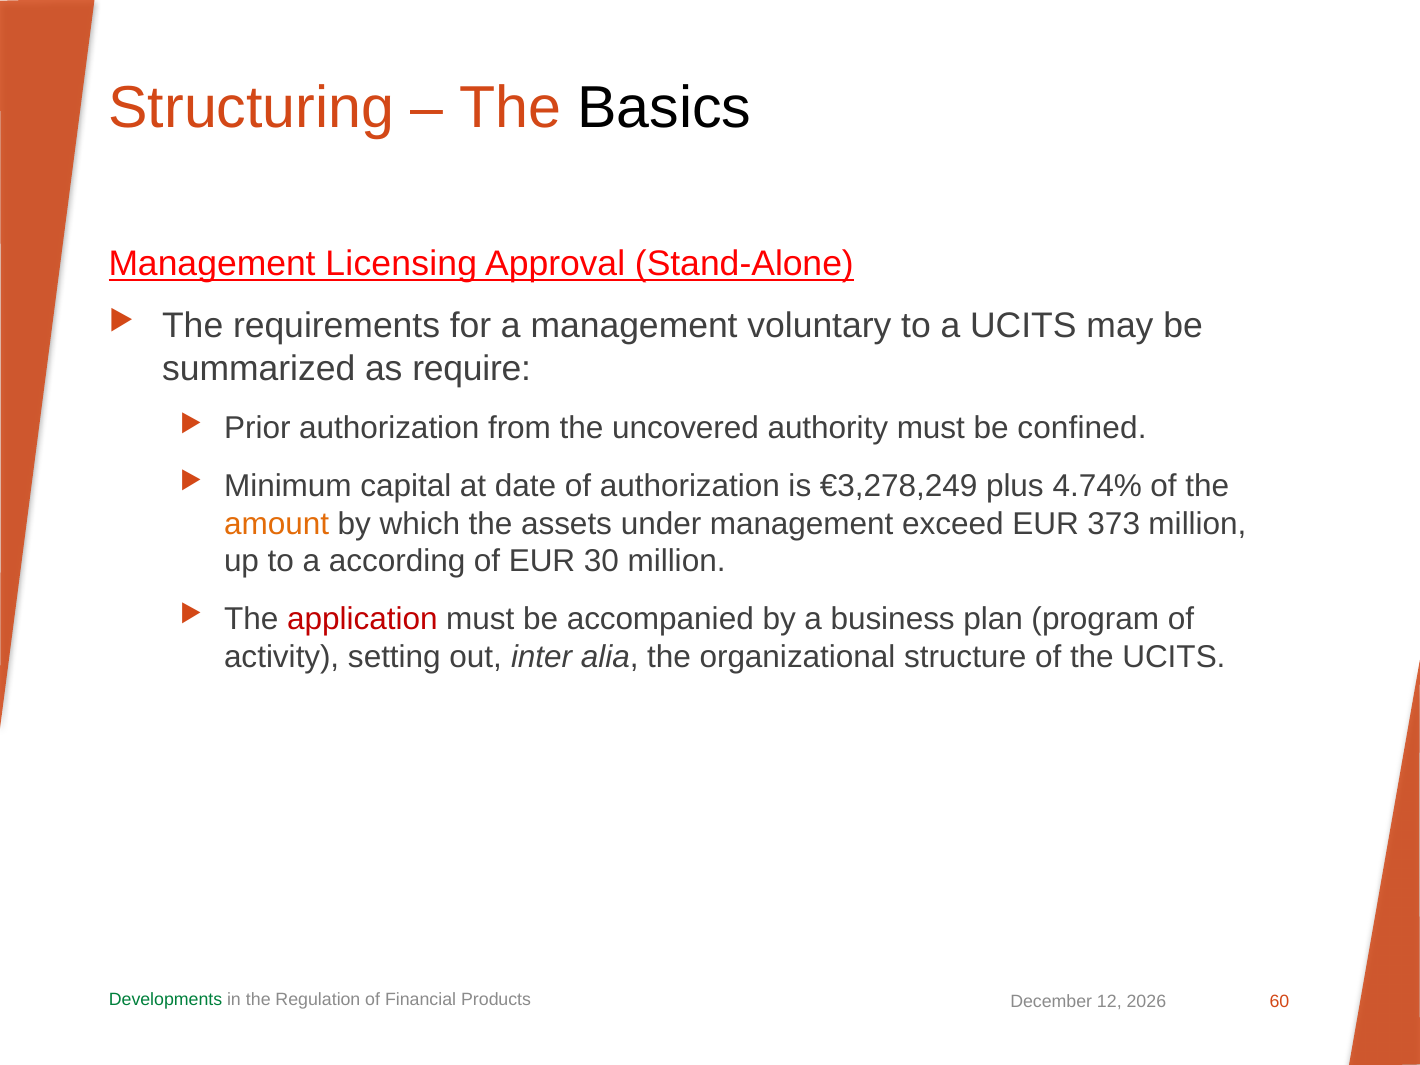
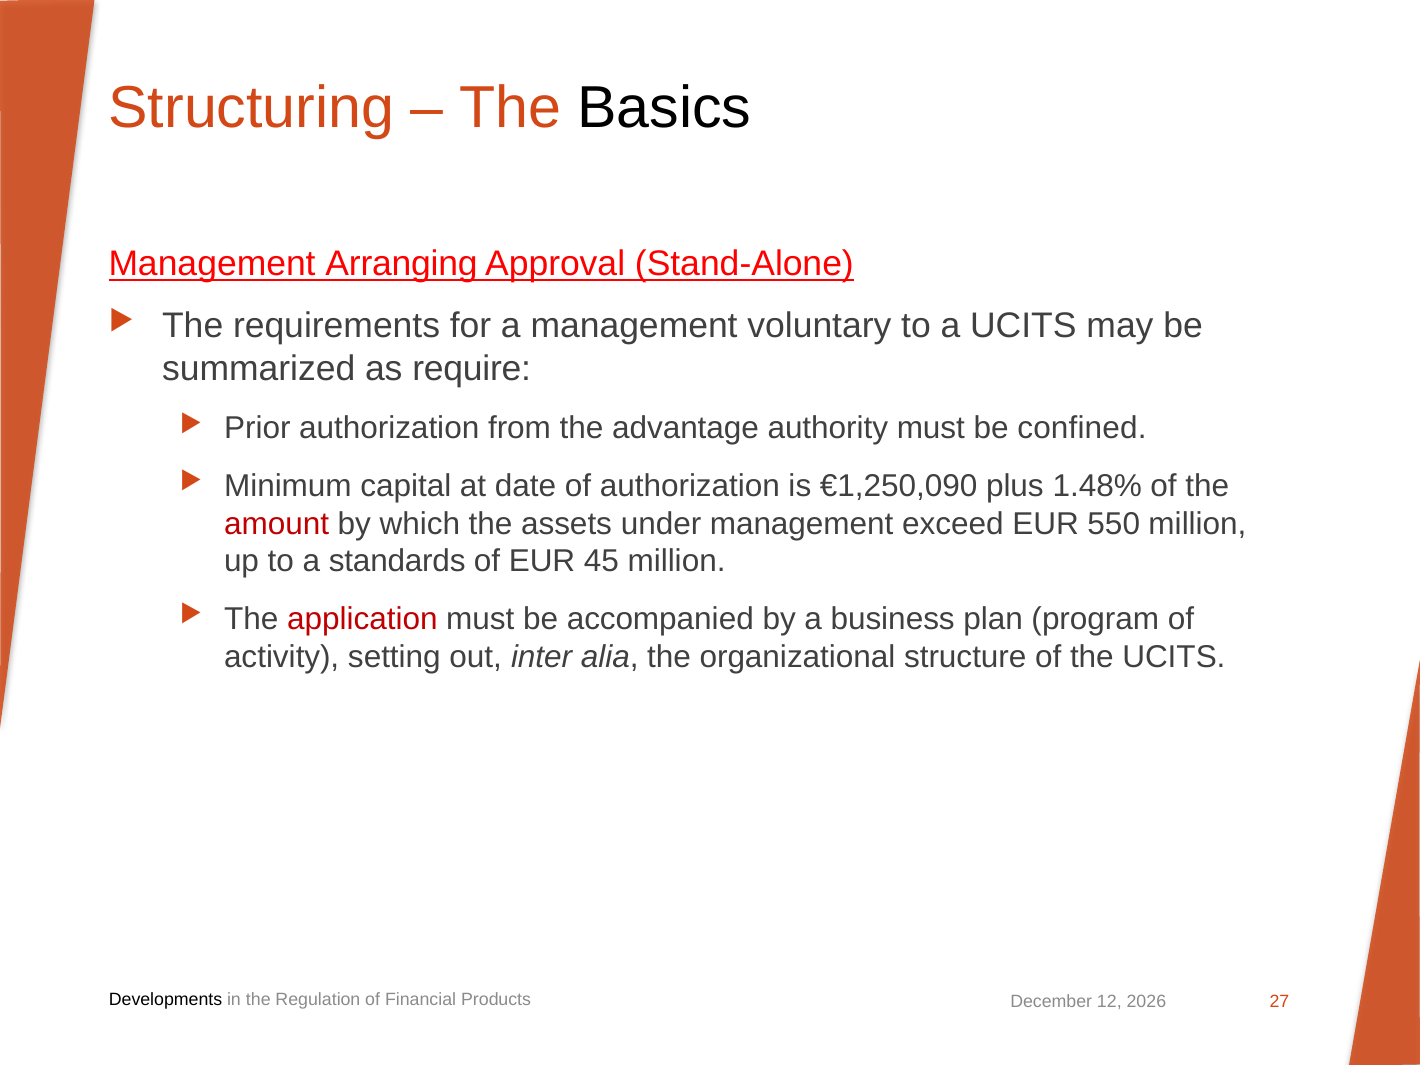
Licensing: Licensing -> Arranging (402, 264)
uncovered: uncovered -> advantage (686, 428)
€3,278,249: €3,278,249 -> €1,250,090 (899, 486)
4.74%: 4.74% -> 1.48% (1097, 486)
amount colour: orange -> red (277, 524)
373: 373 -> 550 (1114, 524)
according: according -> standards (397, 562)
30: 30 -> 45 (601, 562)
Developments colour: green -> black (166, 1000)
60: 60 -> 27 (1279, 1001)
